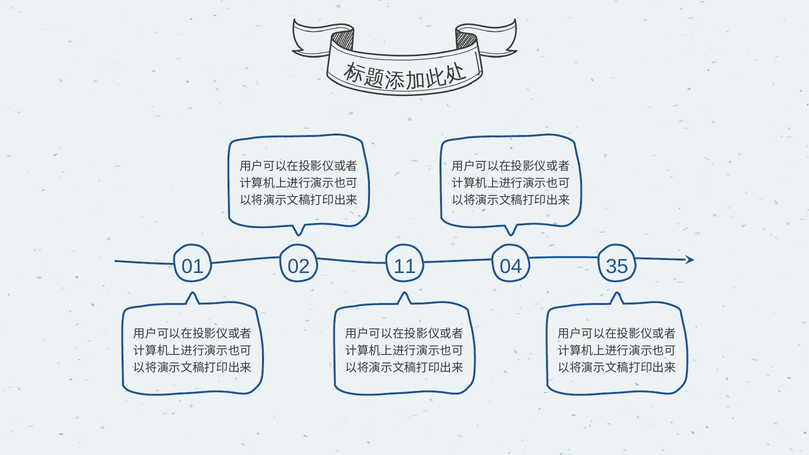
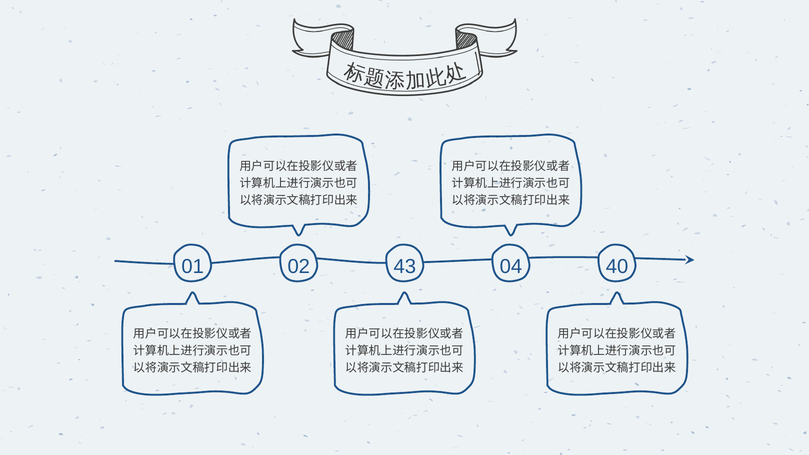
11: 11 -> 43 (405, 267)
35: 35 -> 40 (617, 267)
